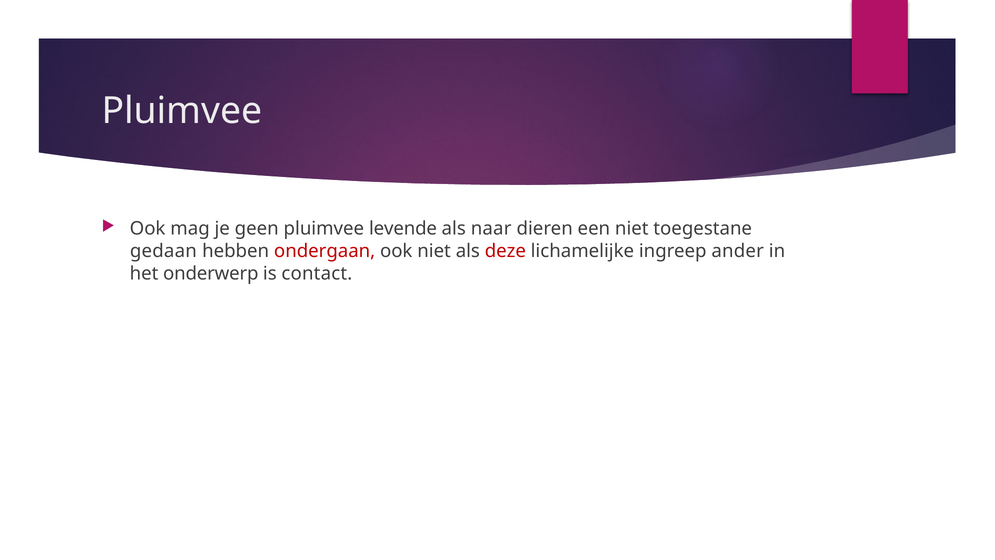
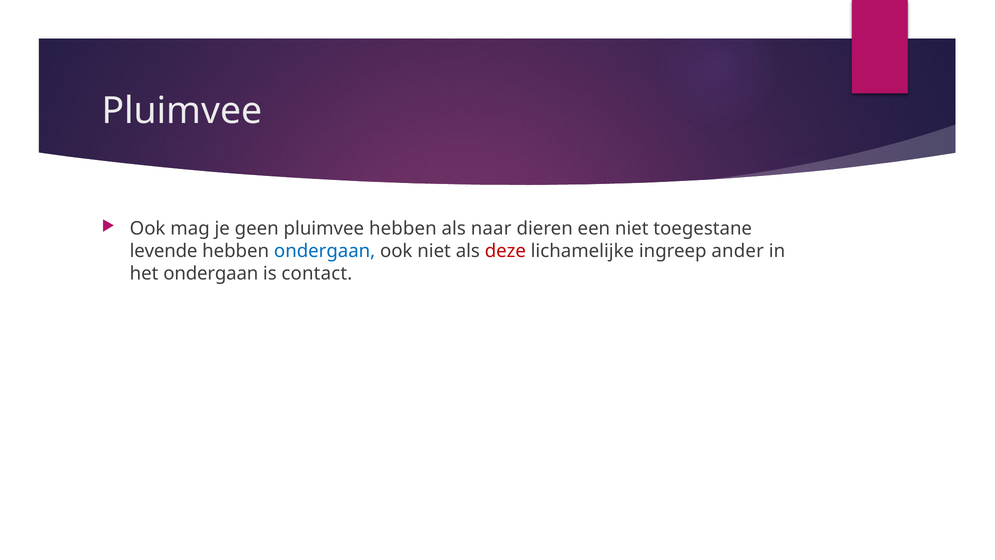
pluimvee levende: levende -> hebben (403, 229)
gedaan: gedaan -> levende (164, 251)
ondergaan colour: red -> blue (325, 251)
het onderwerp: onderwerp -> ondergaan (211, 273)
